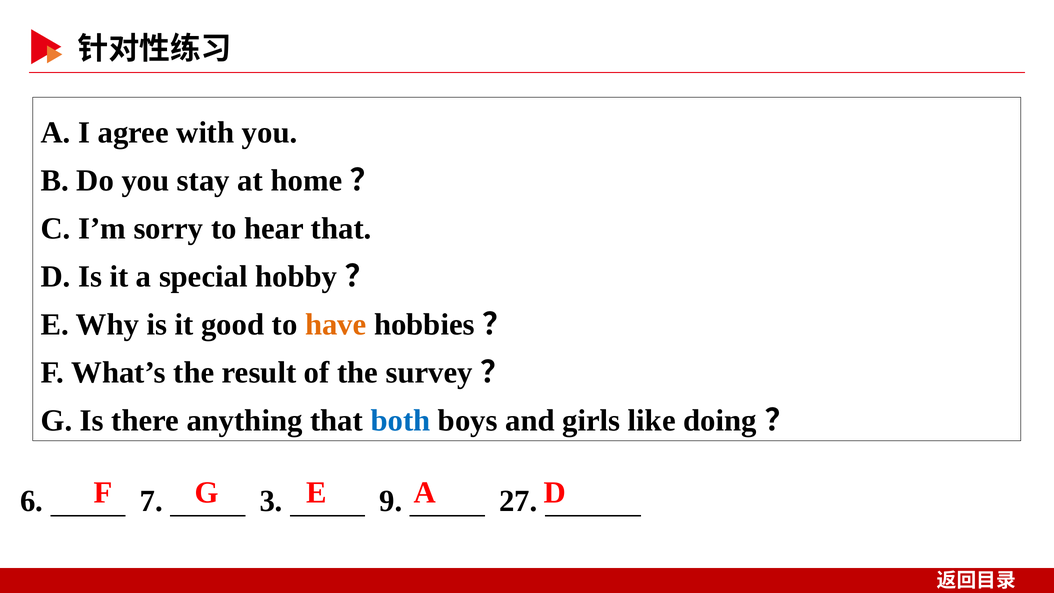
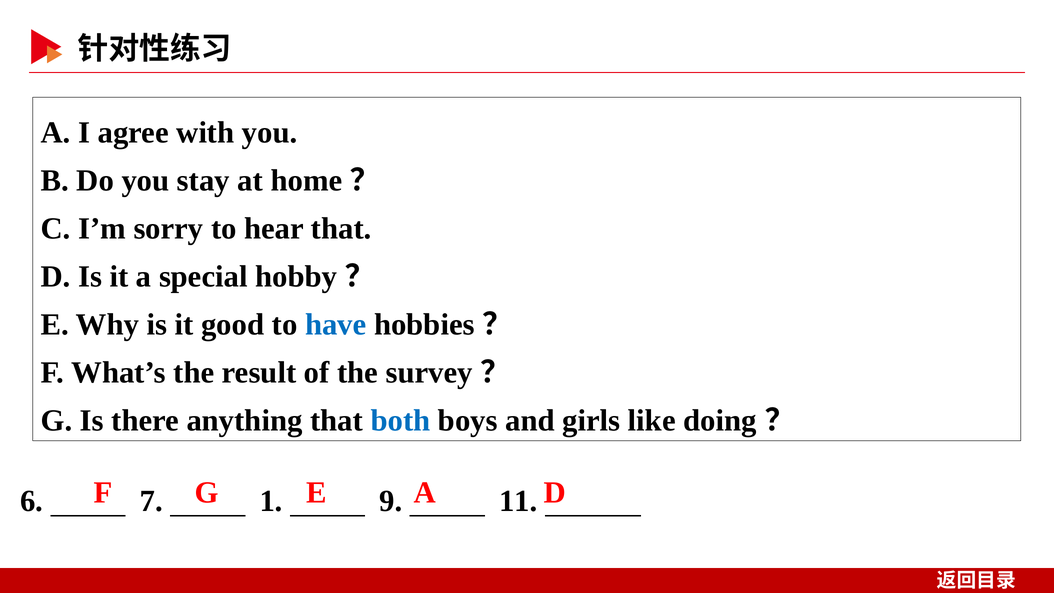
have colour: orange -> blue (336, 324)
3: 3 -> 1 (271, 501)
27: 27 -> 11 (518, 501)
